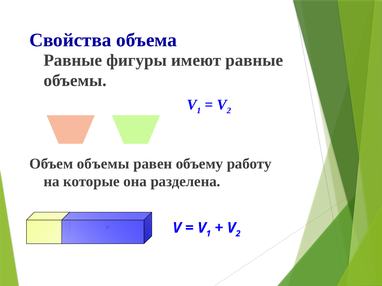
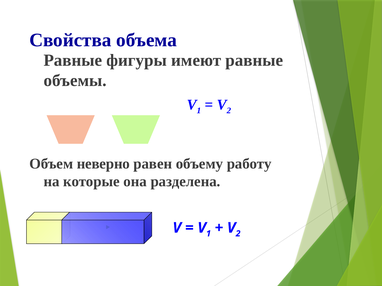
Объем объемы: объемы -> неверно (103, 164)
